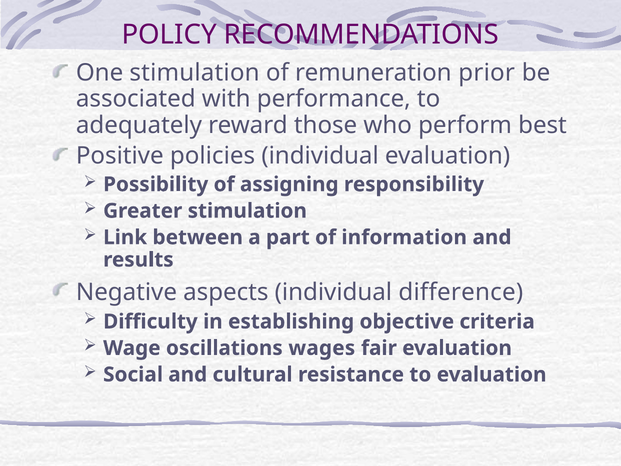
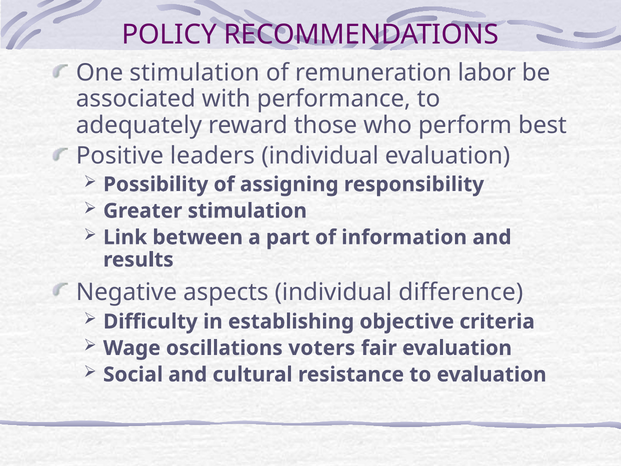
prior: prior -> labor (487, 73)
policies: policies -> leaders (212, 156)
wages: wages -> voters (322, 348)
